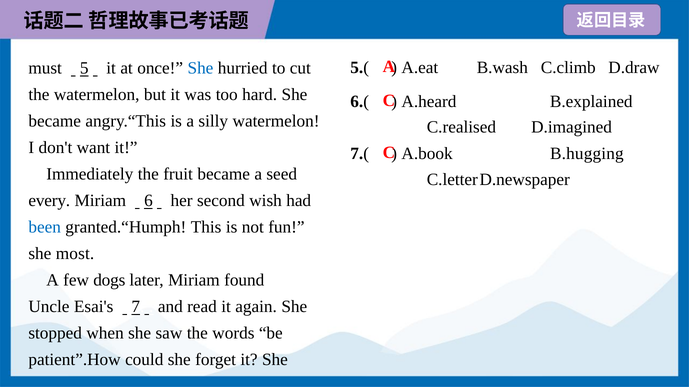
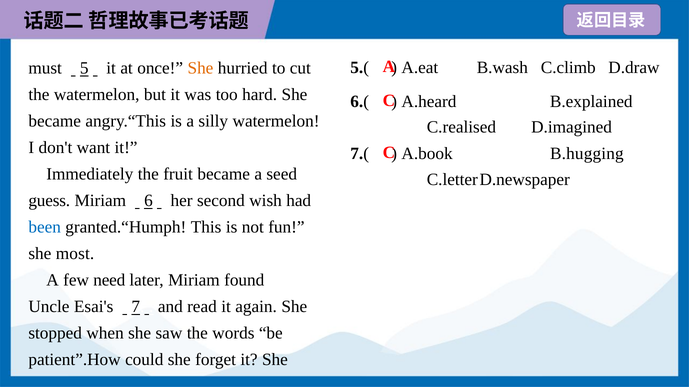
She colour: blue -> orange (200, 68)
every: every -> guess (49, 201)
dogs: dogs -> need (109, 281)
